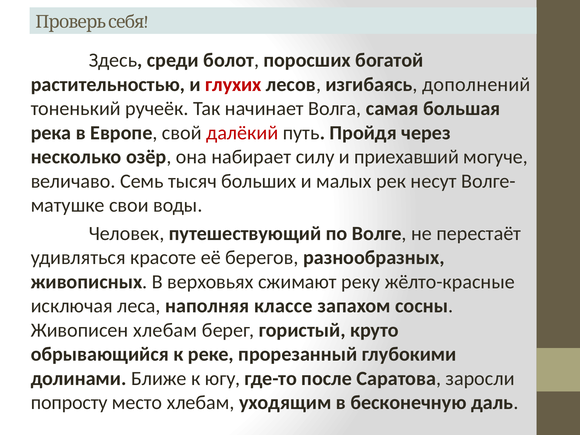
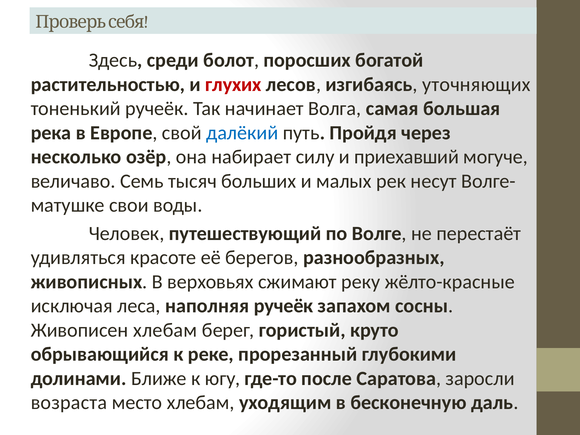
дополнений: дополнений -> уточняющих (476, 84)
далёкий colour: red -> blue (242, 133)
наполняя классе: классе -> ручеёк (283, 306)
попросту: попросту -> возраста (69, 403)
